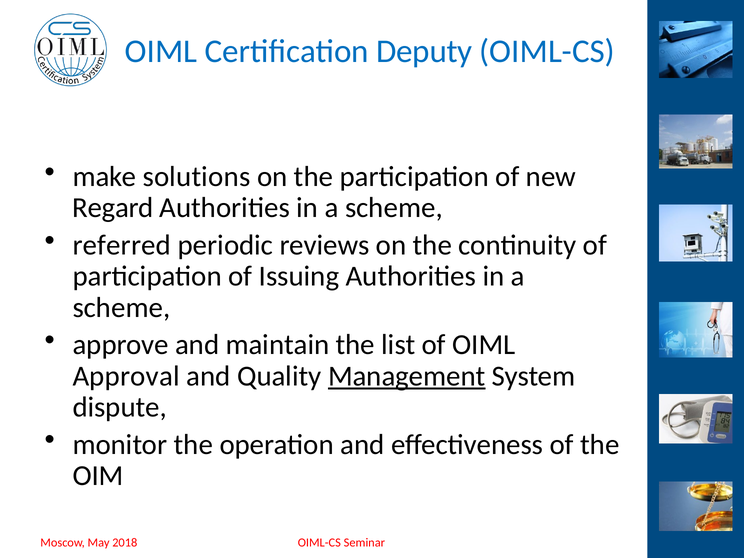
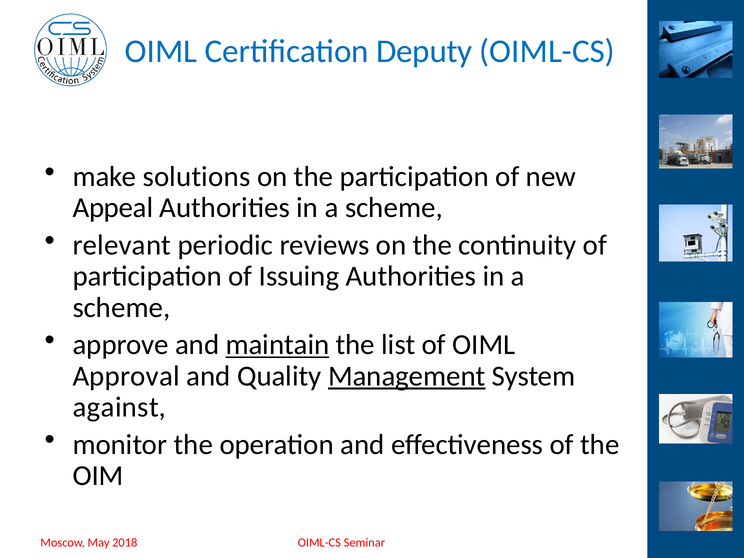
Regard: Regard -> Appeal (113, 208)
referred: referred -> relevant (122, 245)
maintain underline: none -> present (277, 345)
dispute: dispute -> against (120, 407)
